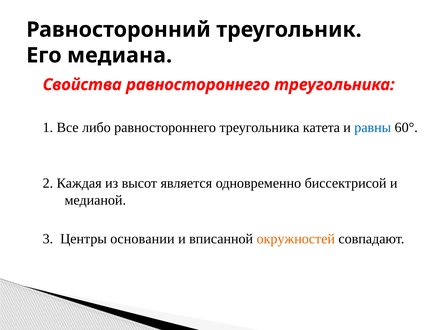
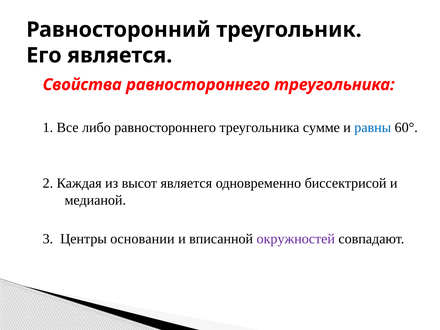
Его медиана: медиана -> является (120, 55)
катета: катета -> сумме (321, 128)
окружностей colour: orange -> purple (296, 239)
